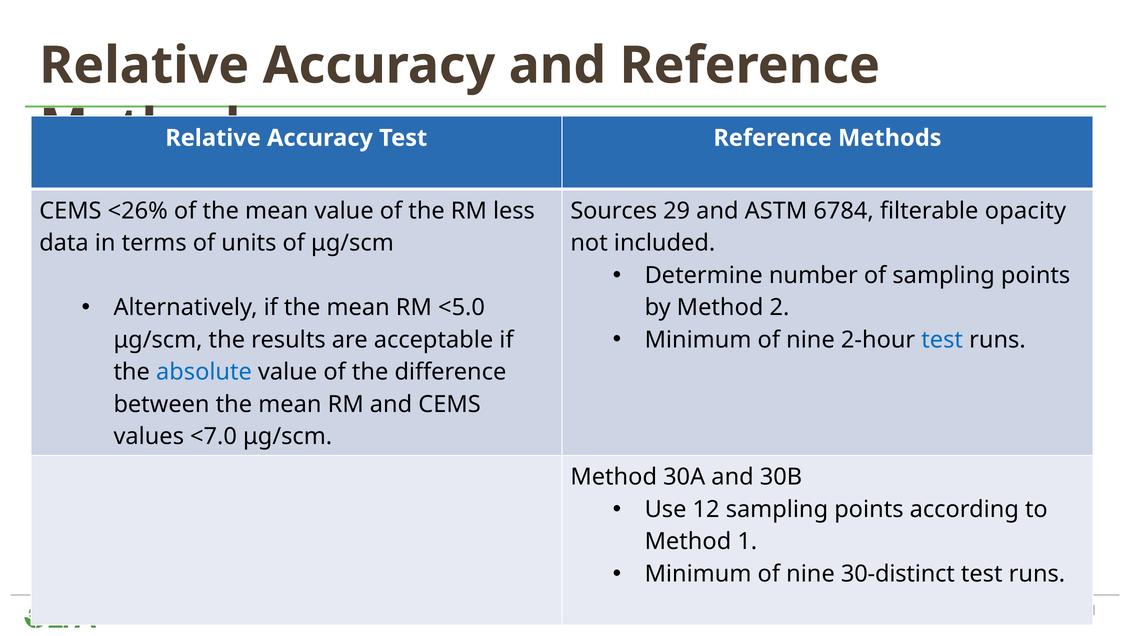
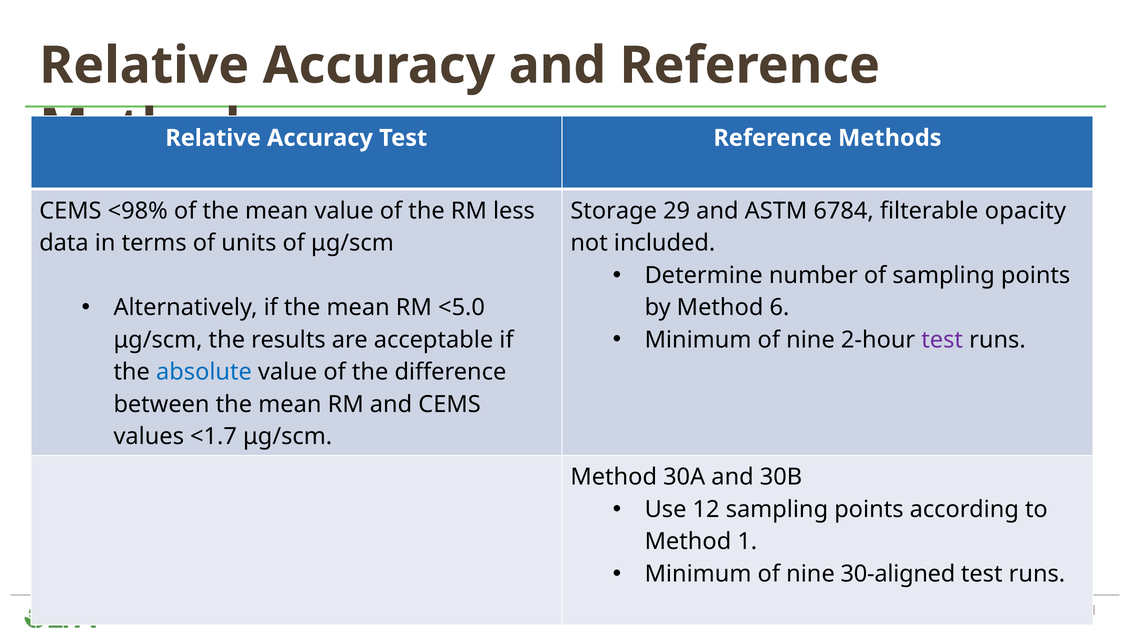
<26%: <26% -> <98% (138, 211)
Sources: Sources -> Storage (614, 211)
2: 2 -> 6 (779, 308)
test colour: blue -> purple (942, 340)
<7.0: <7.0 -> <1.7 (214, 437)
30-distinct: 30-distinct -> 30-aligned (898, 574)
